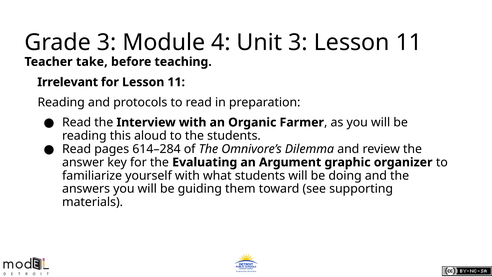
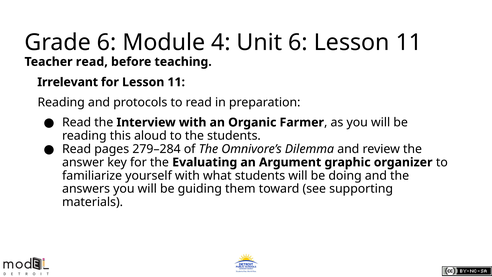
Grade 3: 3 -> 6 (107, 42)
Unit 3: 3 -> 6 (298, 42)
Teacher take: take -> read (92, 62)
614–284: 614–284 -> 279–284 (157, 149)
